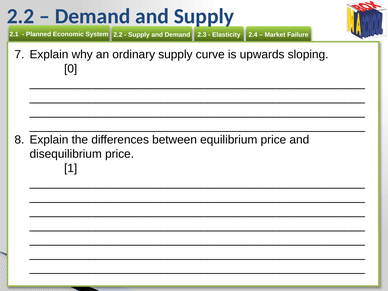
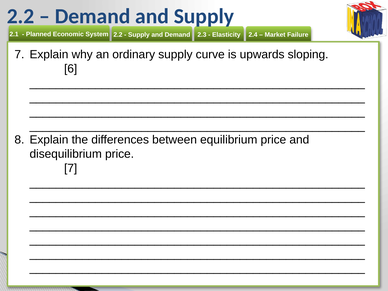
0: 0 -> 6 (71, 69)
1: 1 -> 7 (71, 168)
